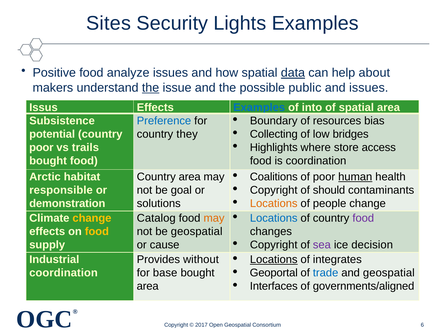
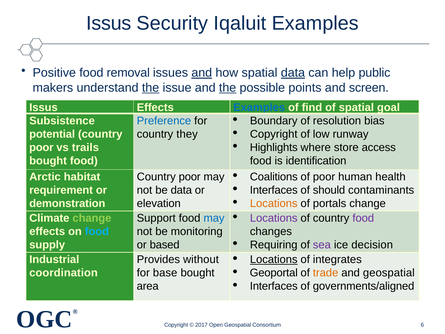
Sites: Sites -> Issus (109, 23)
Lights: Lights -> Iqaluit (240, 23)
analyze: analyze -> removal (128, 73)
and underline: none -> present (202, 73)
about: about -> public (374, 73)
the underline: none -> present (228, 88)
public: public -> points (305, 88)
and issues: issues -> screen (369, 88)
into: into -> find (312, 107)
spatial area: area -> goal (389, 107)
resources: resources -> resolution (337, 121)
Collecting: Collecting -> Copyright (274, 134)
bridges: bridges -> runway (351, 134)
is coordination: coordination -> identification (316, 161)
human underline: present -> none (355, 177)
area: area -> poor (190, 177)
Copyright: Copyright -> Interfaces (274, 190)
responsible: responsible -> requirement (61, 190)
be goal: goal -> data (181, 190)
people: people -> portals (330, 203)
solutions: solutions -> elevation (159, 203)
Locations colour: blue -> purple (274, 218)
change colour: yellow -> light green (92, 218)
Catalog: Catalog -> Support (156, 218)
may colour: orange -> blue (214, 218)
food colour: yellow -> light blue (97, 231)
be geospatial: geospatial -> monitoring (197, 231)
Copyright: Copyright -> Requiring (274, 245)
cause: cause -> based (165, 245)
trade colour: blue -> orange (326, 273)
